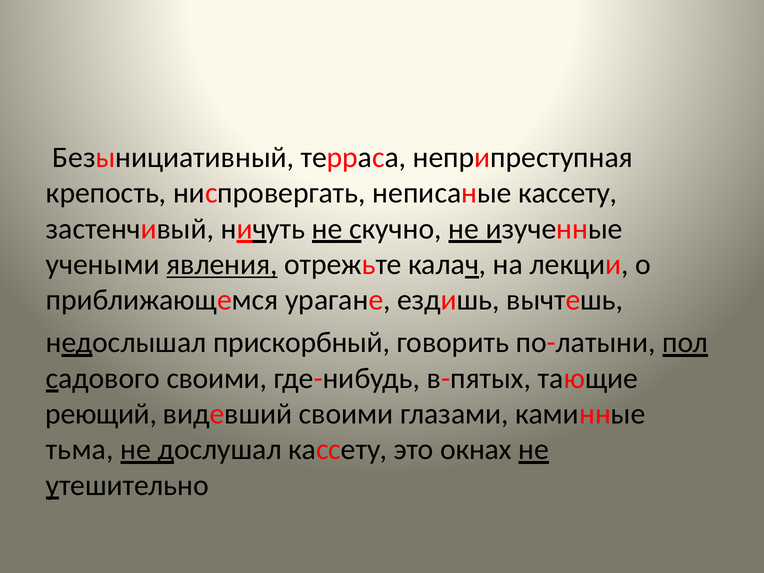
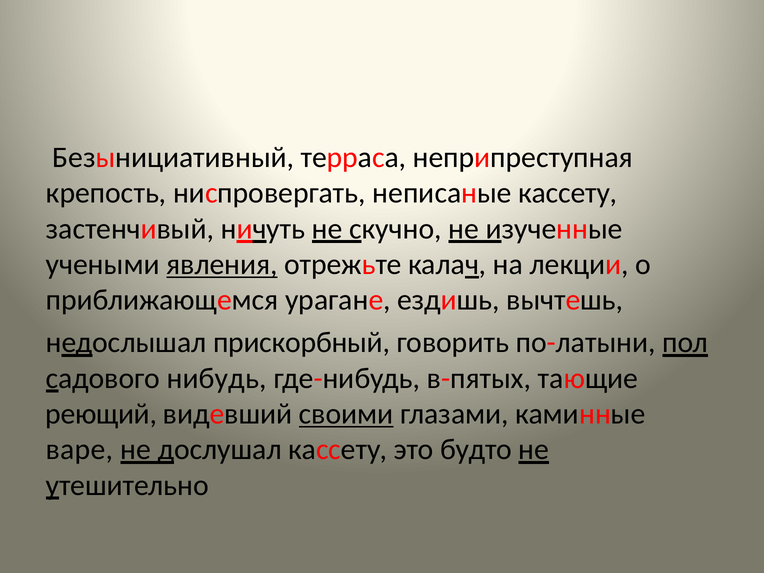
садового своими: своими -> нибудь (217, 378)
своими underline: none -> present (346, 414)
тьма: тьма -> варе (80, 450)
окнах: окнах -> будто (476, 450)
